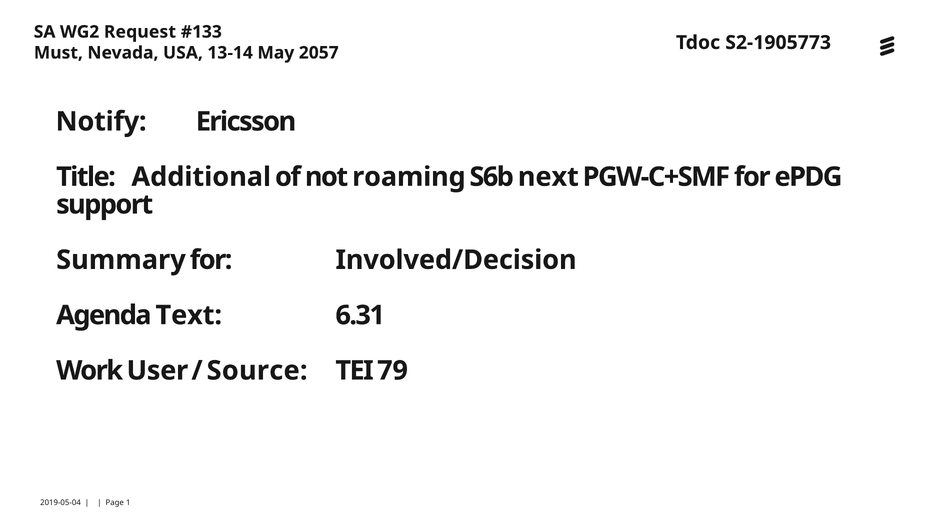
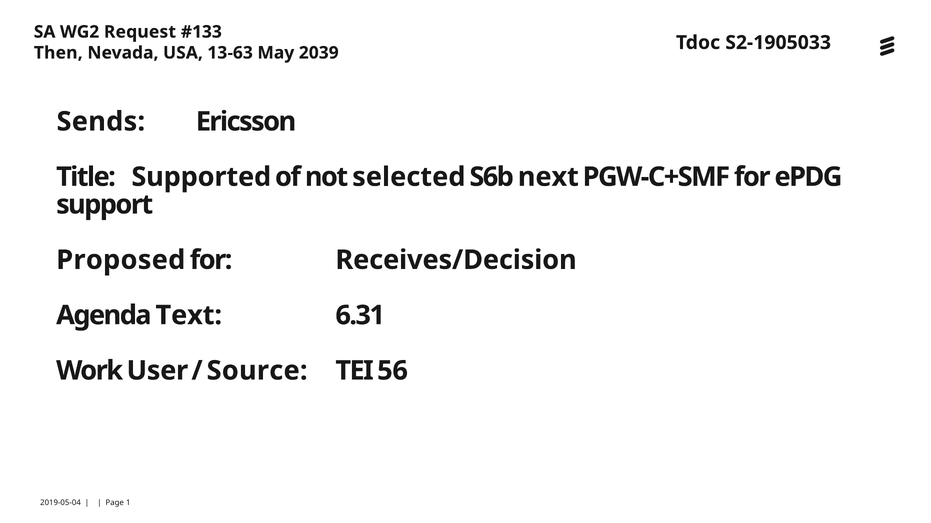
Must: Must -> Then (58, 53)
13-14: 13-14 -> 13-63 (230, 53)
2057: 2057 -> 2039 (319, 53)
S2-1905773: S2-1905773 -> S2-1905033 (778, 43)
Notify: Notify -> Sends (101, 122)
Additional: Additional -> Supported (201, 177)
roaming: roaming -> selected (409, 177)
Summary: Summary -> Proposed (121, 260)
Involved/Decision: Involved/Decision -> Receives/Decision (456, 260)
79: 79 -> 56 (393, 371)
